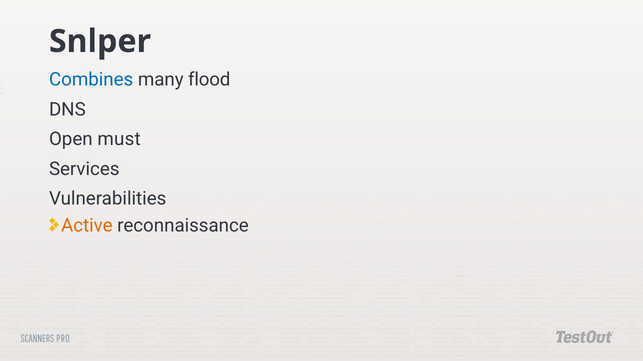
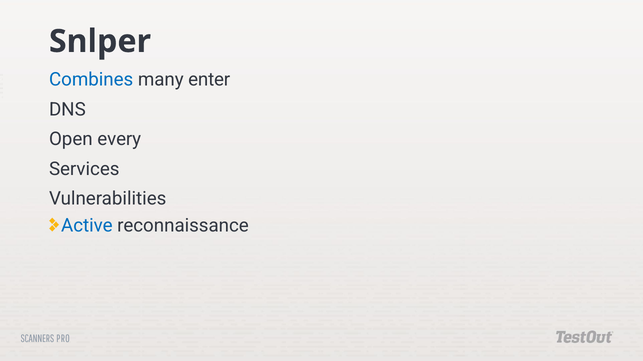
flood: flood -> enter (209, 80)
must: must -> every (119, 139)
Active colour: orange -> blue (87, 226)
